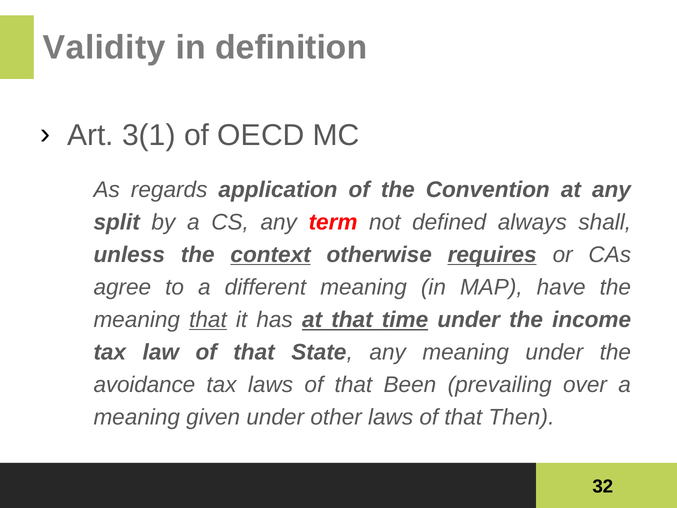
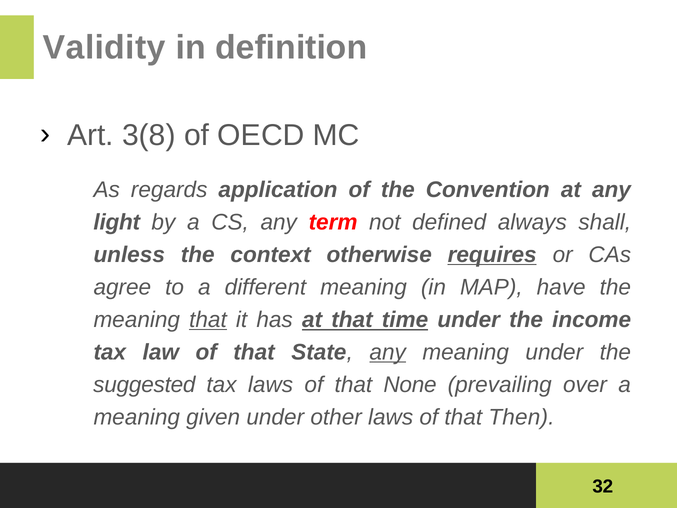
3(1: 3(1 -> 3(8 (149, 135)
split: split -> light (117, 222)
context underline: present -> none (271, 255)
any underline: none -> present (388, 352)
avoidance: avoidance -> suggested (144, 385)
Been: Been -> None (410, 385)
